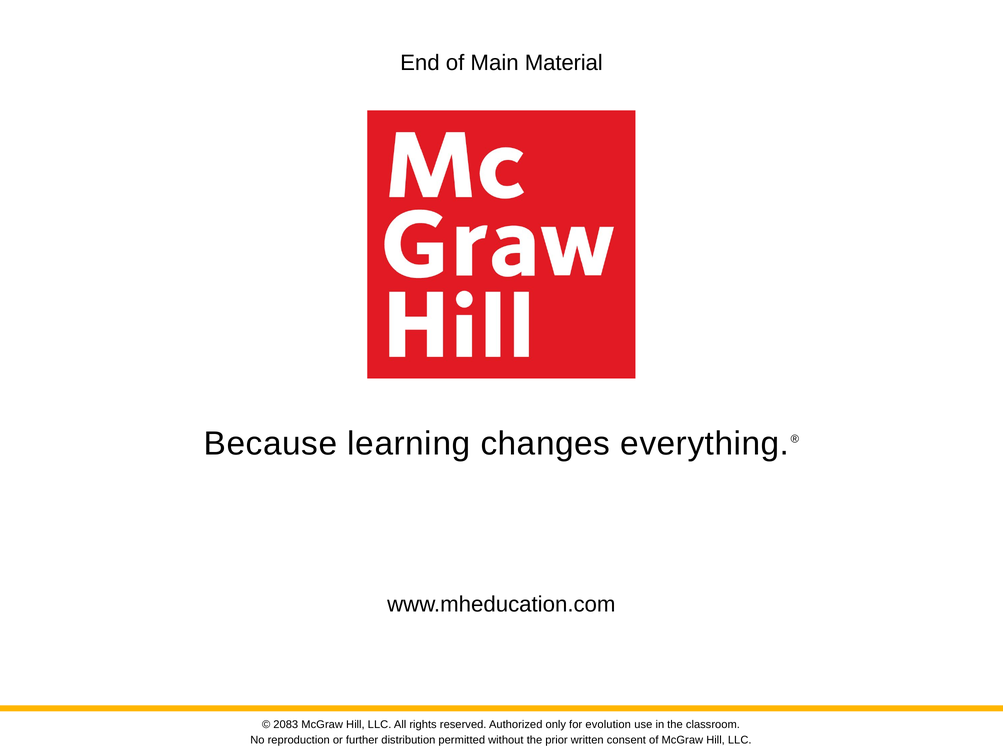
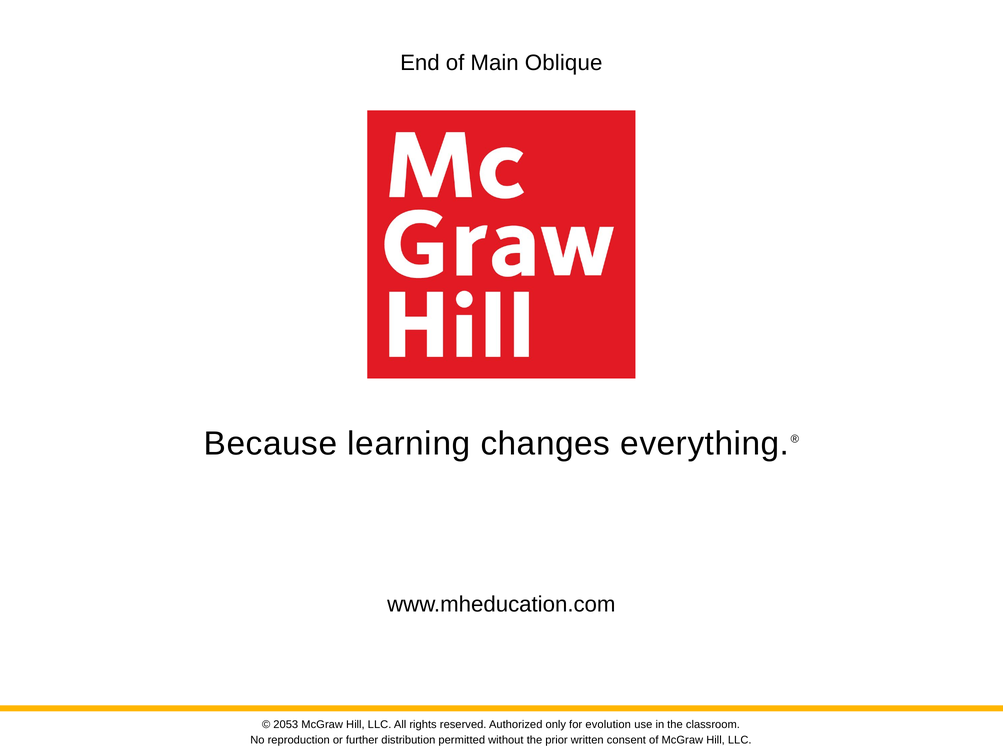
Material: Material -> Oblique (564, 63)
2083: 2083 -> 2053 (286, 725)
